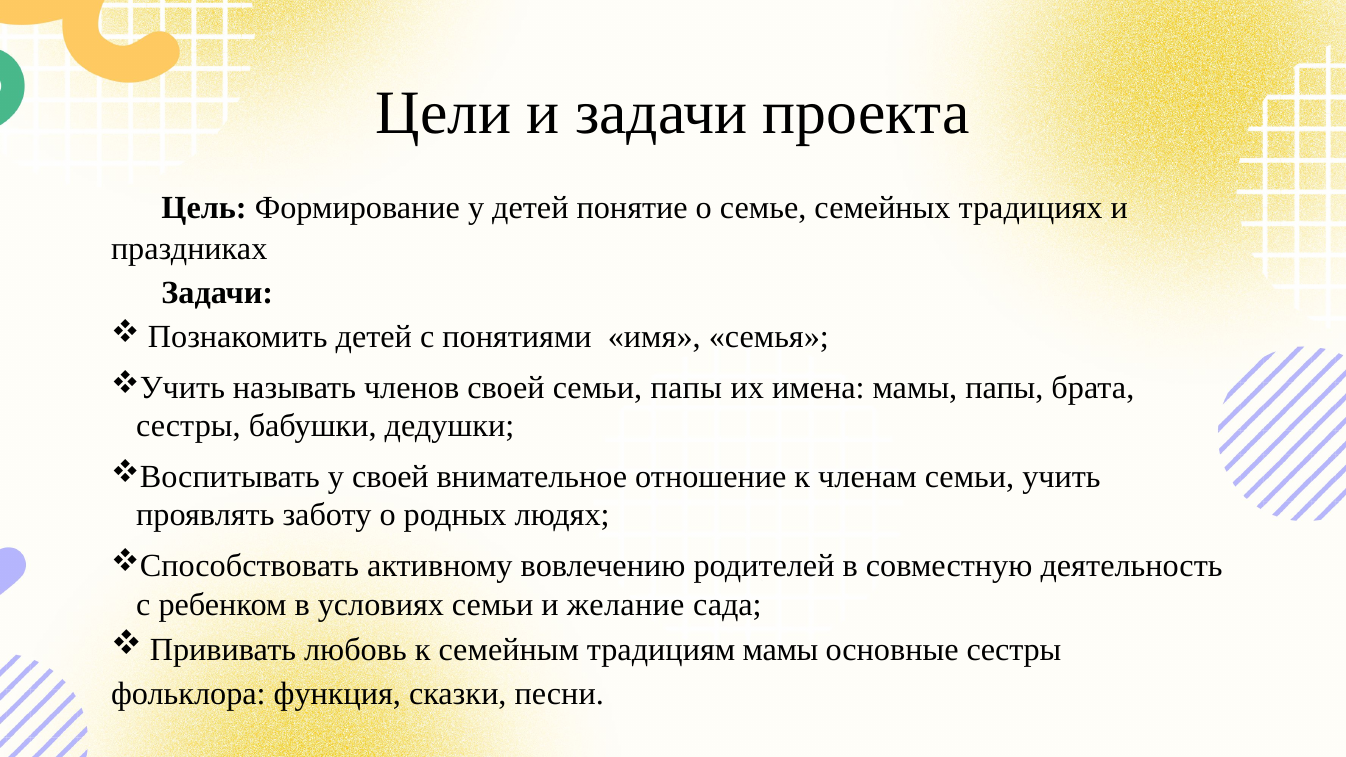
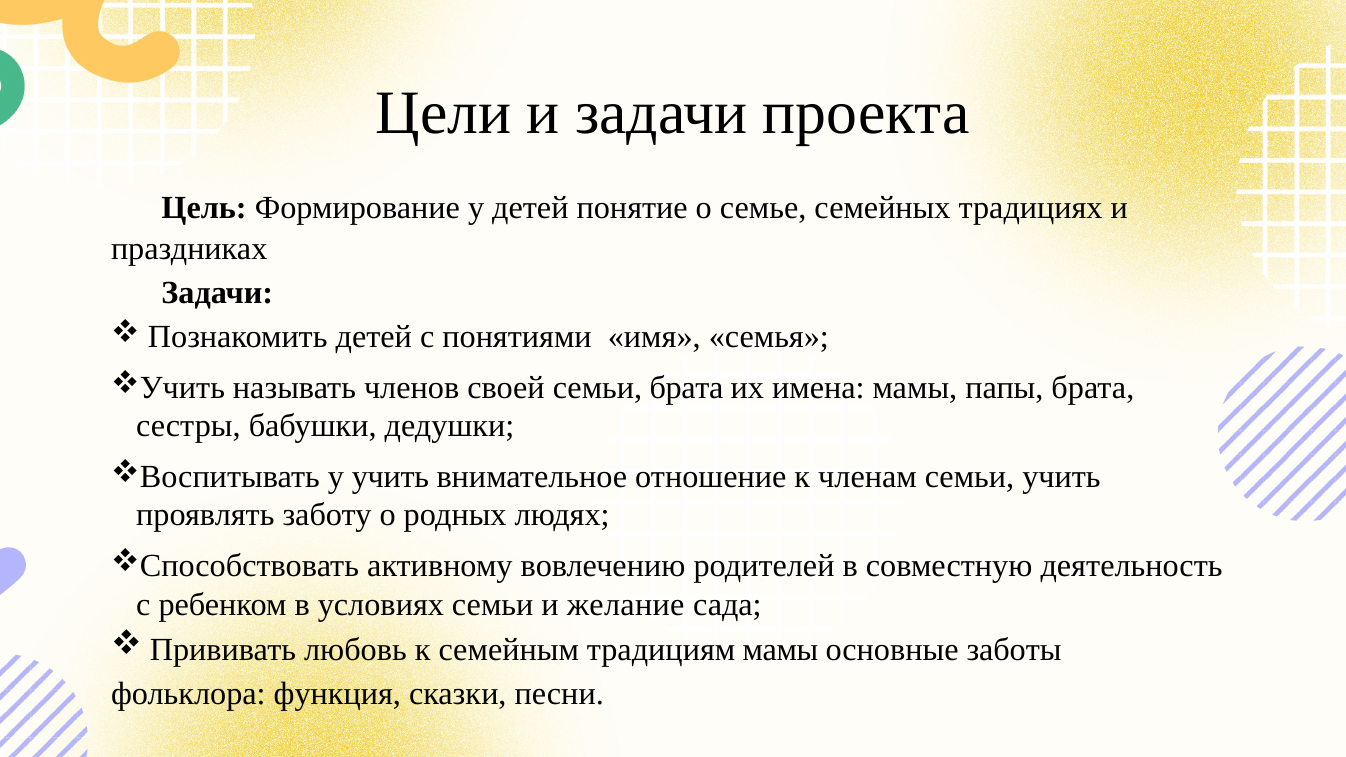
семьи папы: папы -> брата (687, 388)
у своей: своей -> учить (390, 477)
основные сестры: сестры -> заботы (1014, 650)
